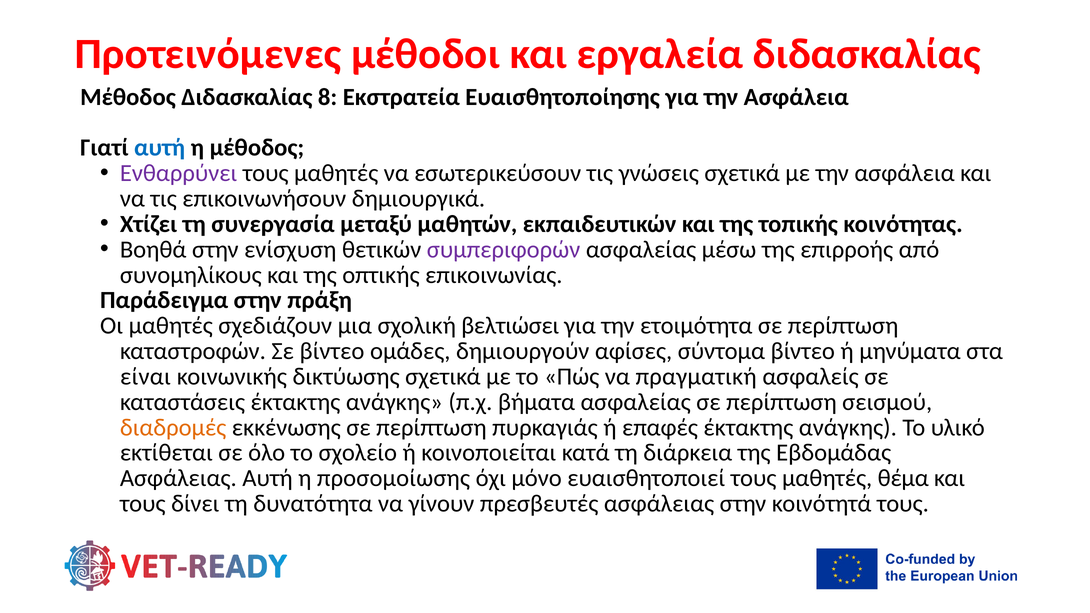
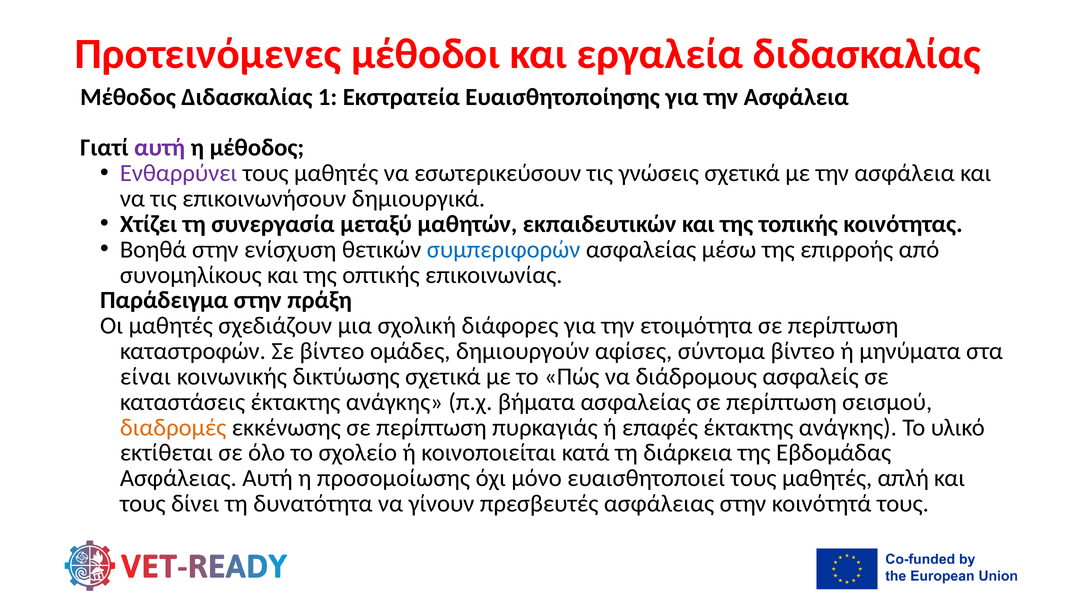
8: 8 -> 1 (328, 97)
αυτή colour: blue -> purple (160, 148)
συμπεριφορών colour: purple -> blue (504, 250)
βελτιώσει: βελτιώσει -> διάφορες (510, 326)
πραγματική: πραγματική -> διάδρομους (696, 377)
θέμα: θέμα -> απλή (903, 478)
